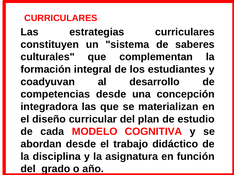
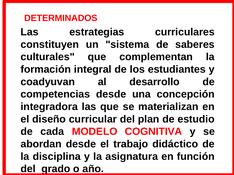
CURRICULARES: CURRICULARES -> DETERMINADOS (61, 18)
